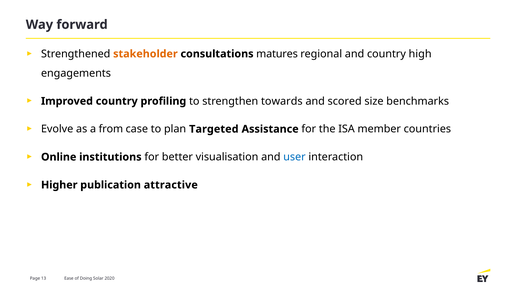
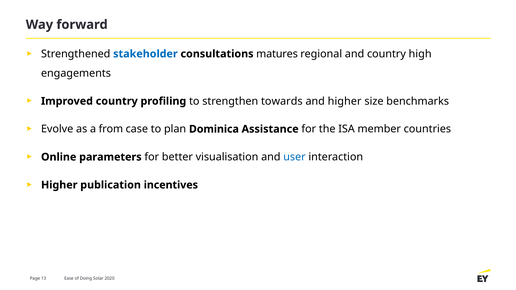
stakeholder colour: orange -> blue (145, 54)
and scored: scored -> higher (345, 101)
Targeted: Targeted -> Dominica (214, 129)
institutions: institutions -> parameters (110, 157)
attractive: attractive -> incentives (171, 185)
